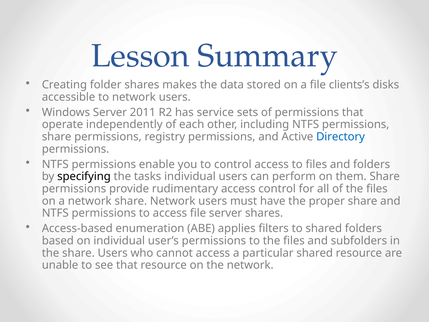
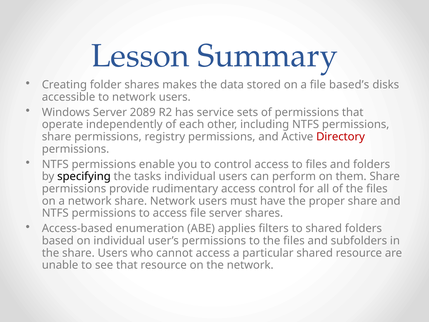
clients’s: clients’s -> based’s (349, 85)
2011: 2011 -> 2089 (143, 112)
Directory colour: blue -> red (341, 137)
